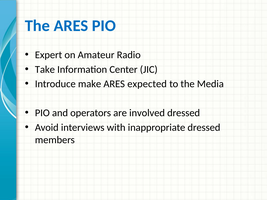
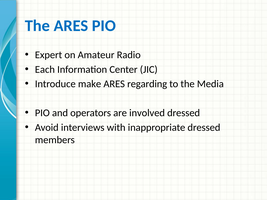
Take: Take -> Each (45, 70)
expected: expected -> regarding (147, 84)
